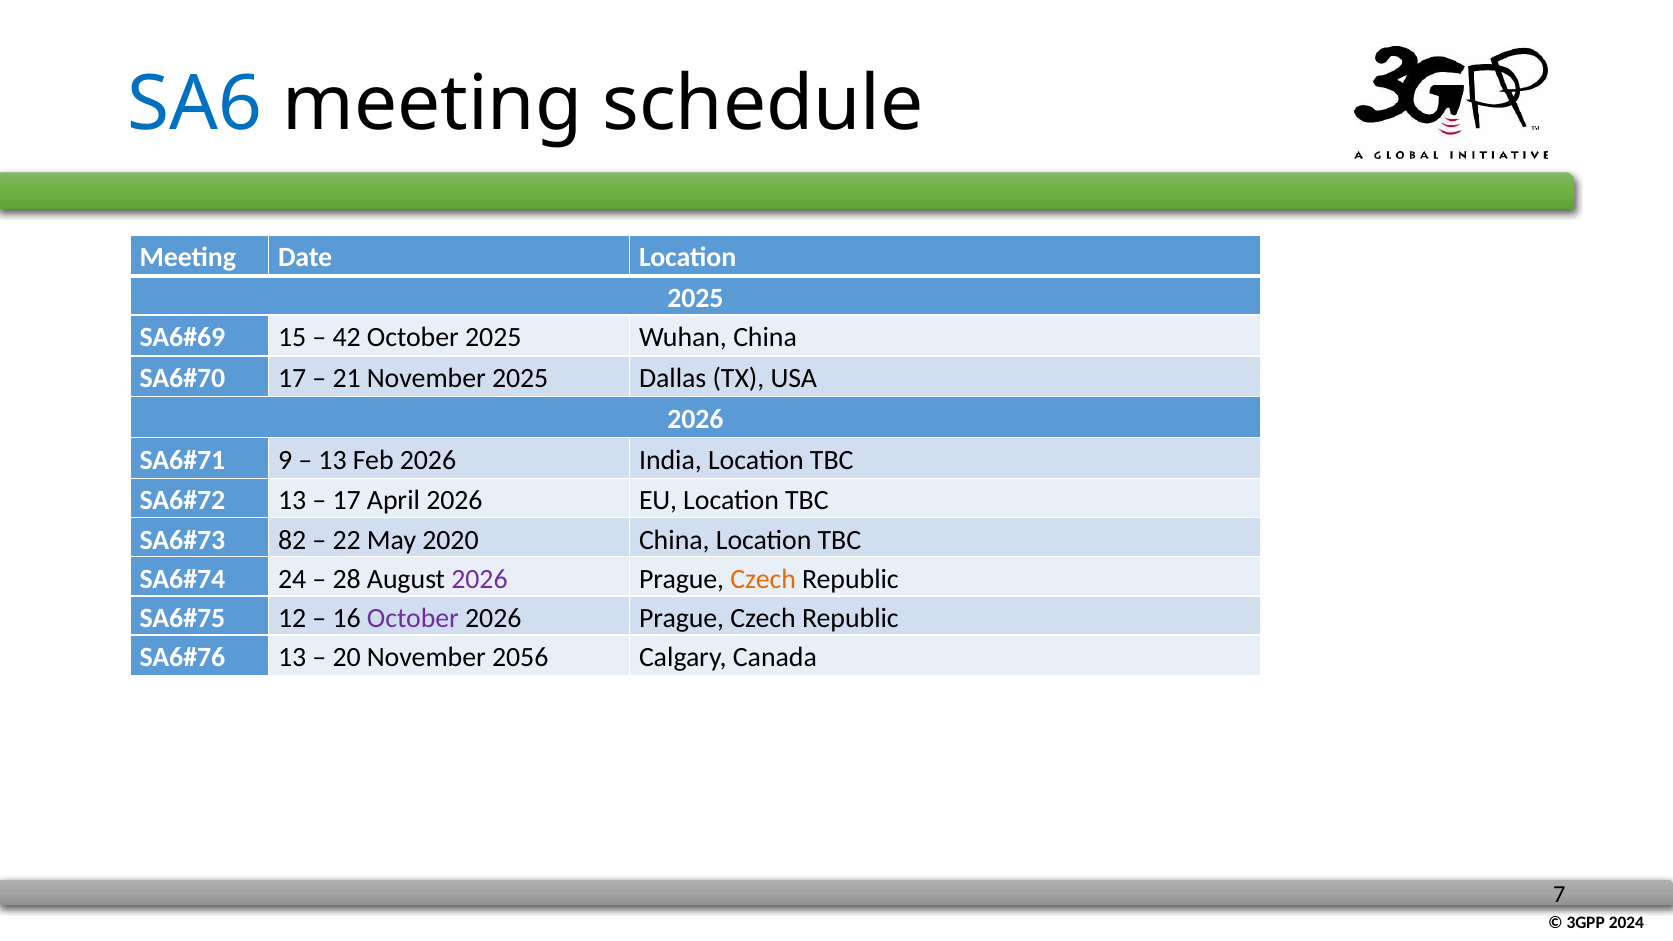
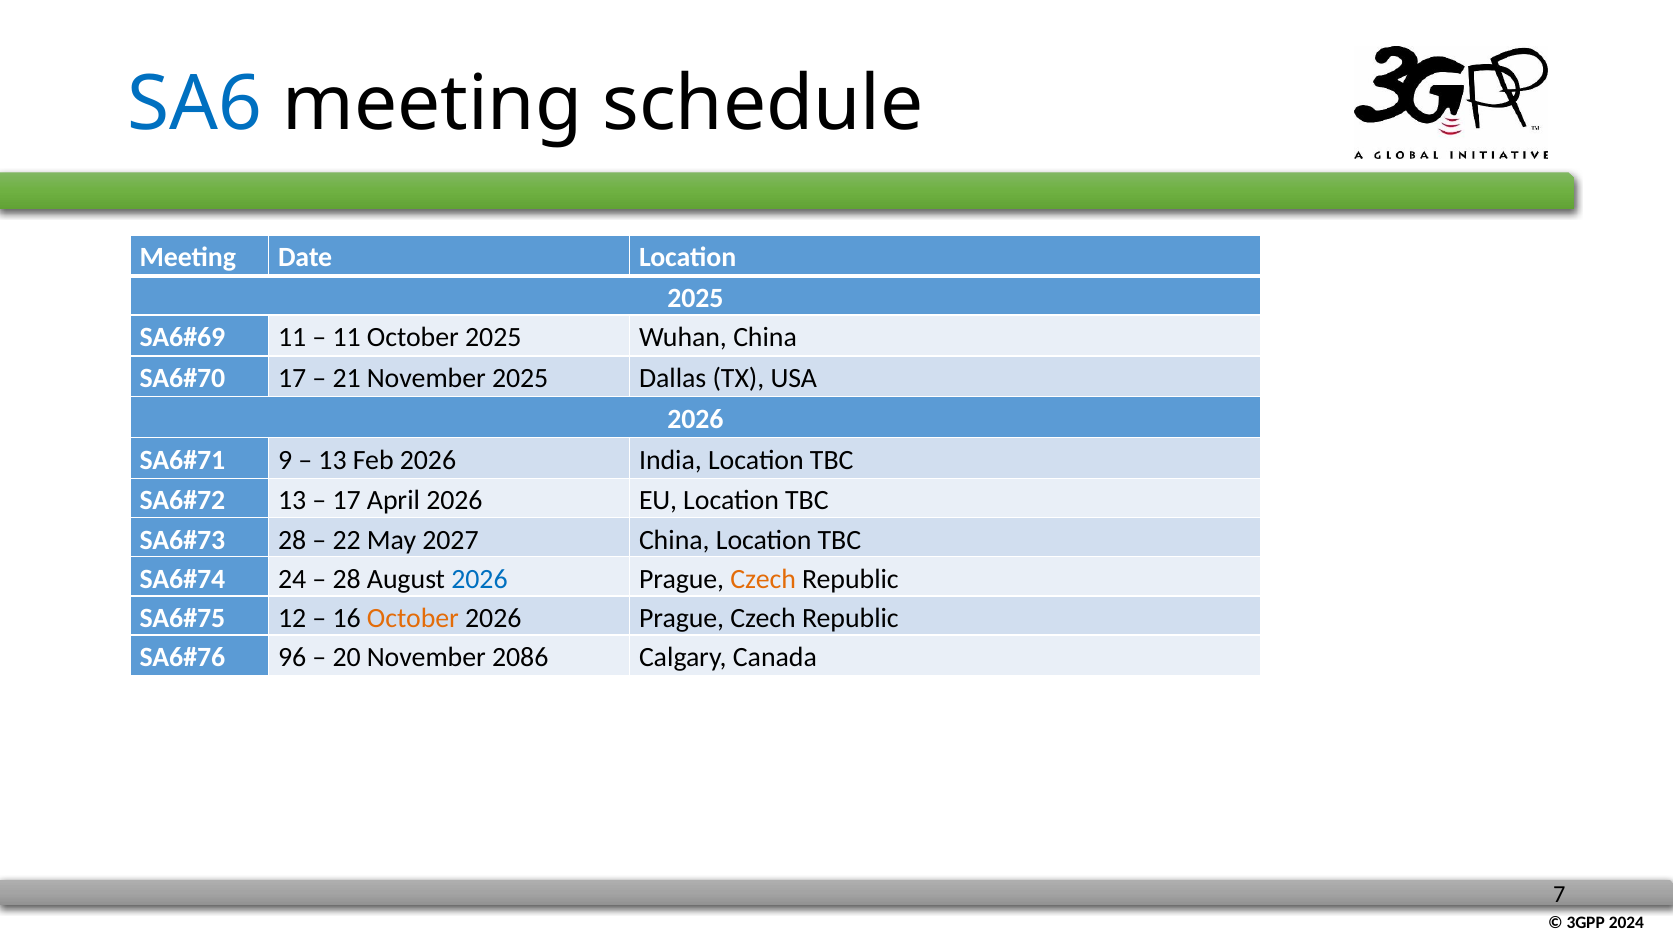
15: 15 -> 11 (292, 338)
42: 42 -> 11 (347, 338)
82: 82 -> 28 (292, 540)
2020: 2020 -> 2027 (450, 540)
2026 colour: purple -> blue (479, 579)
October colour: purple -> orange (413, 618)
13: 13 -> 96 (292, 658)
2056: 2056 -> 2086 (520, 658)
